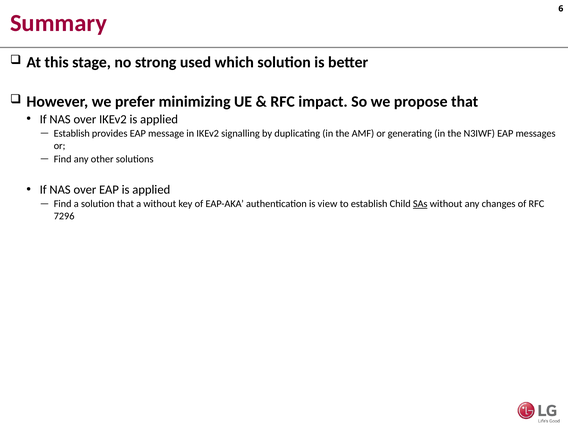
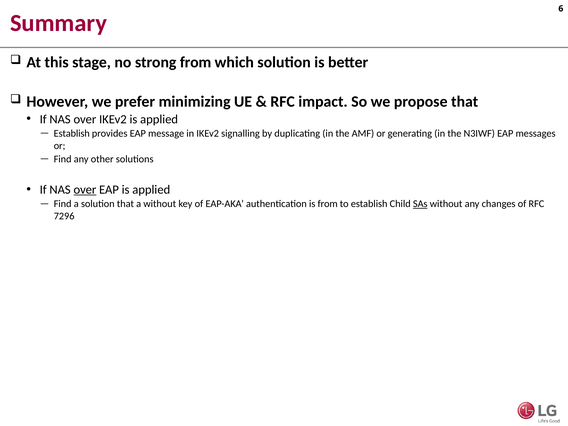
strong used: used -> from (196, 62)
over underline: none -> present (85, 190)
is view: view -> from (328, 204)
